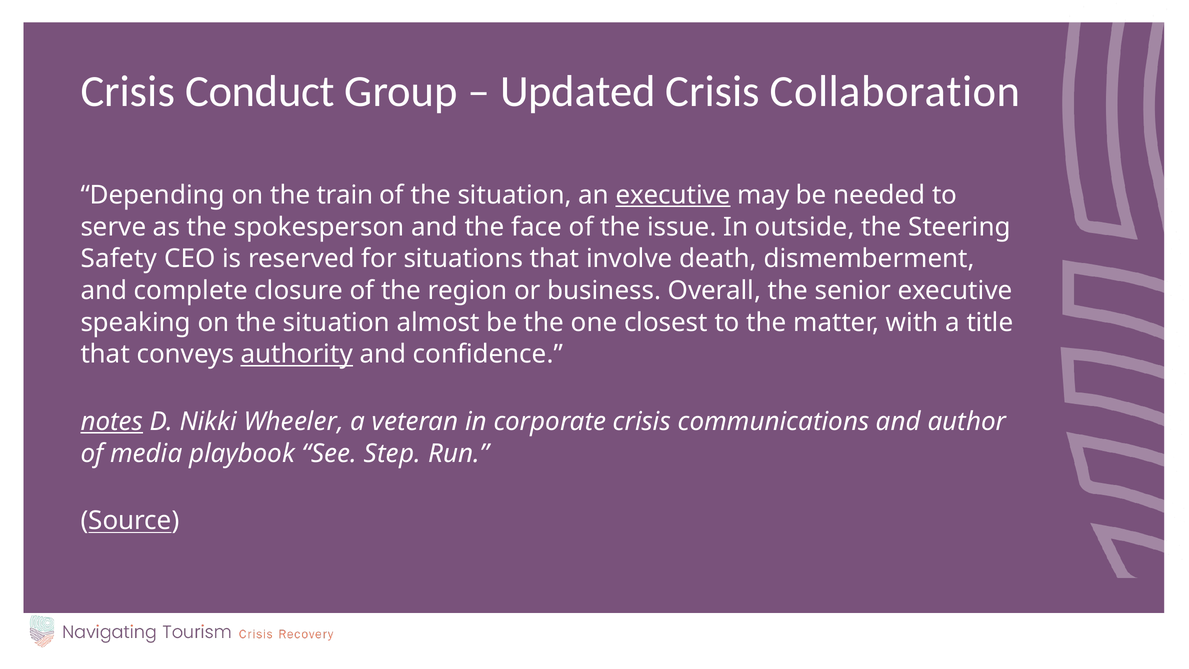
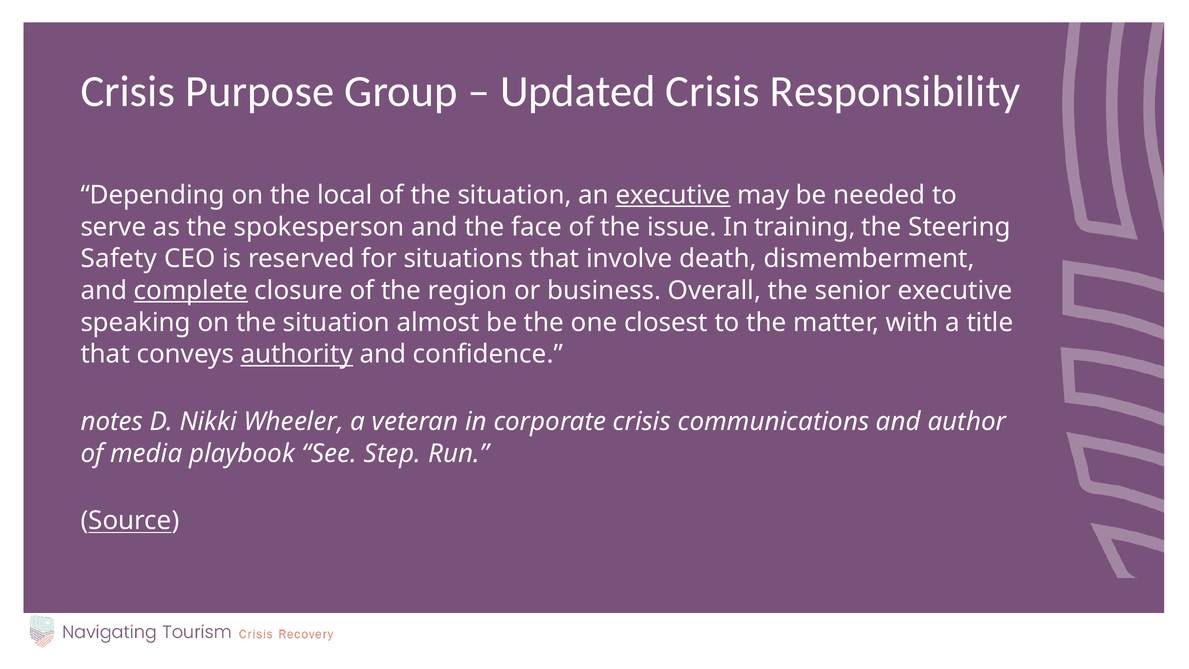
Conduct: Conduct -> Purpose (260, 92)
Collaboration: Collaboration -> Responsibility (895, 92)
train: train -> local (345, 195)
outside: outside -> training (805, 227)
complete underline: none -> present (191, 291)
notes underline: present -> none (112, 421)
